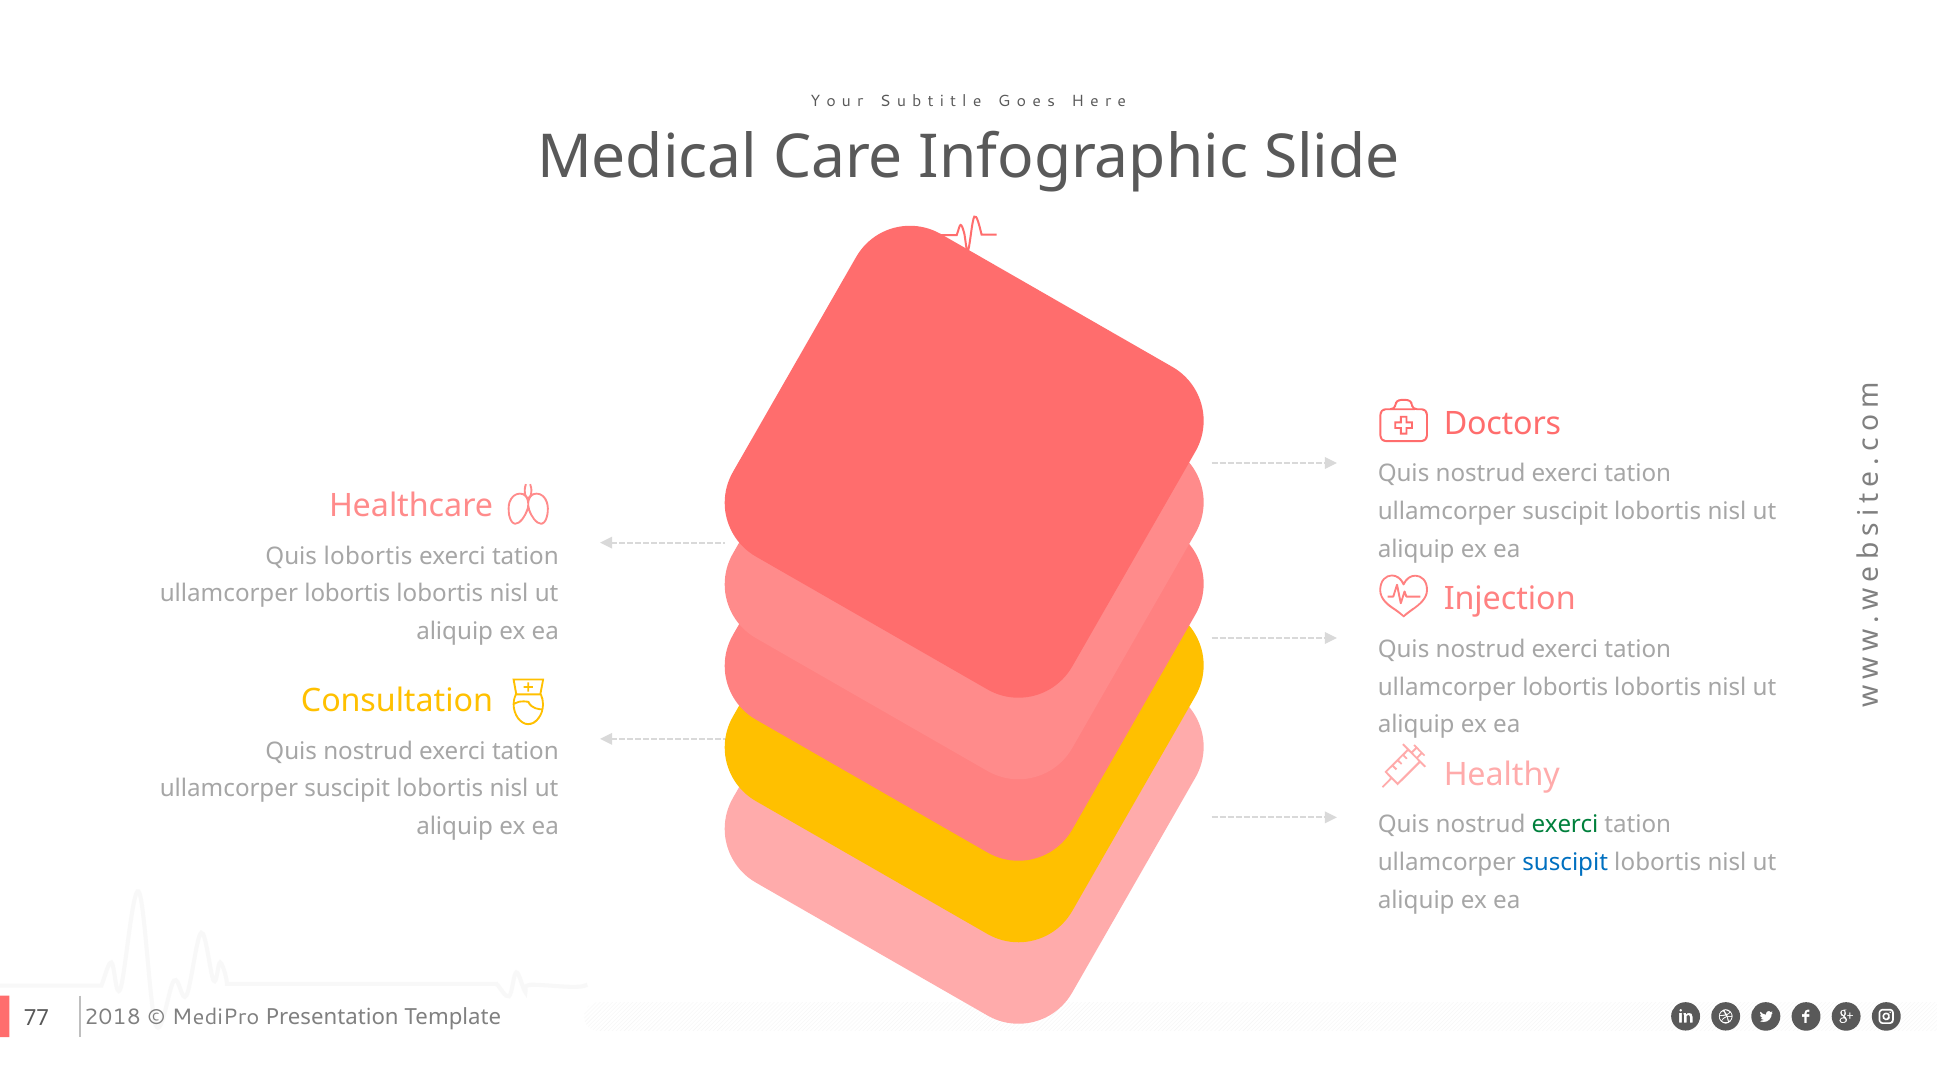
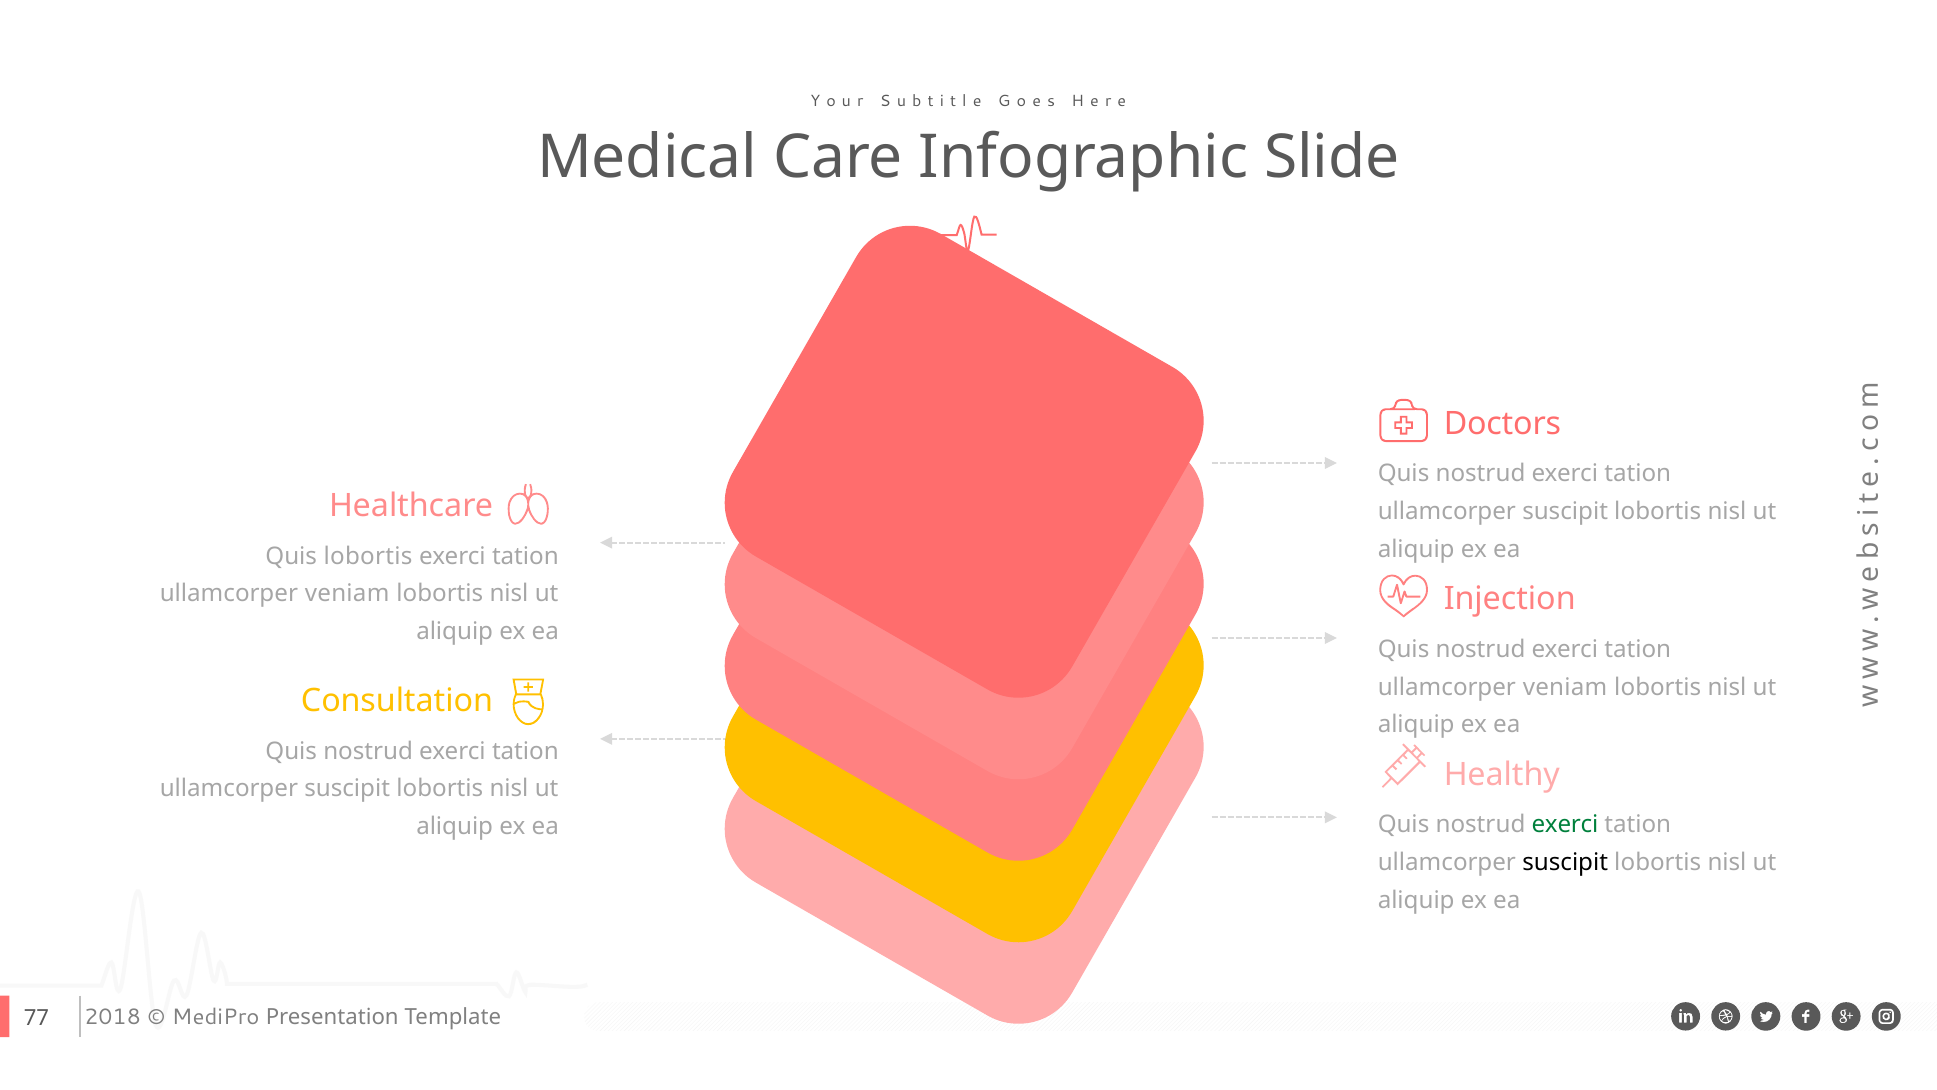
lobortis: lobortis -> veniam (347, 594)
lobortis: lobortis -> veniam (1565, 687)
suscipit colour: blue -> black (1565, 862)
